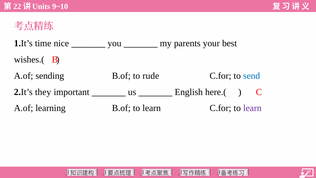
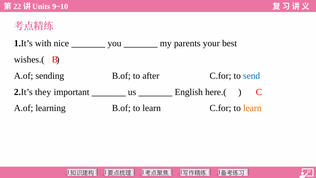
time: time -> with (43, 43)
rude: rude -> after (151, 76)
learn colour: purple -> orange (252, 108)
